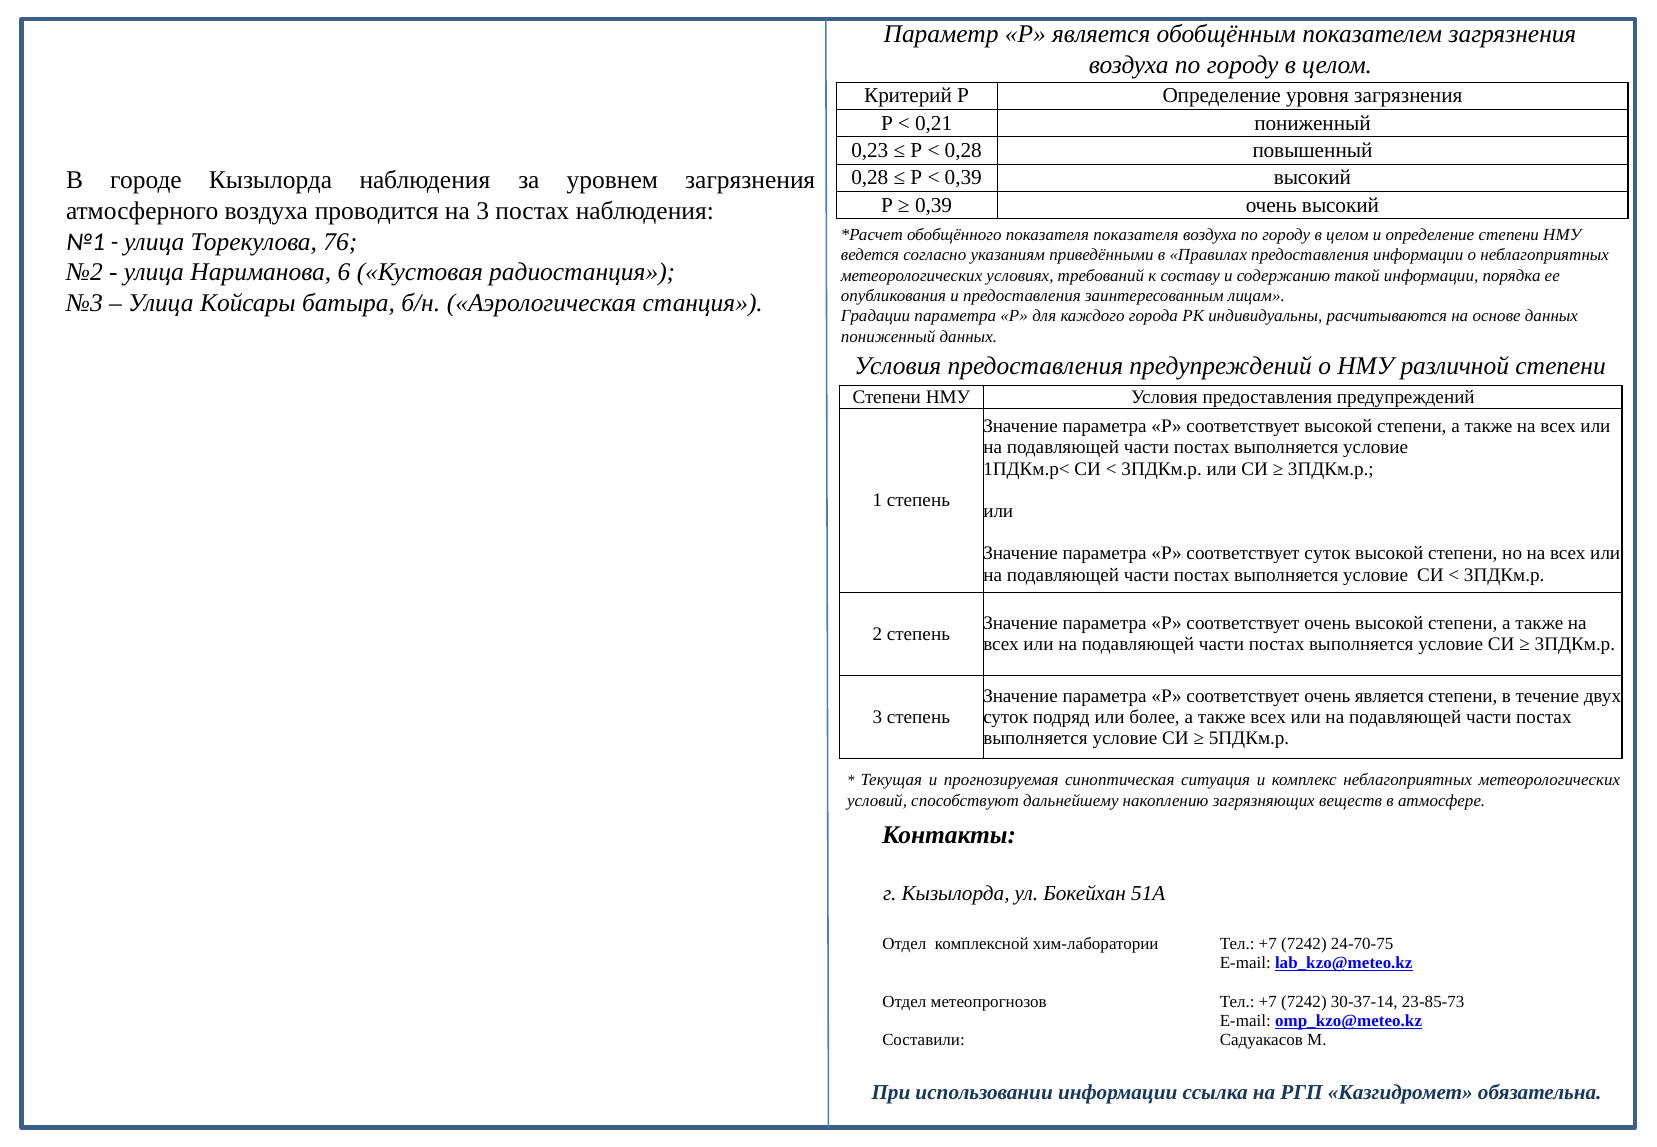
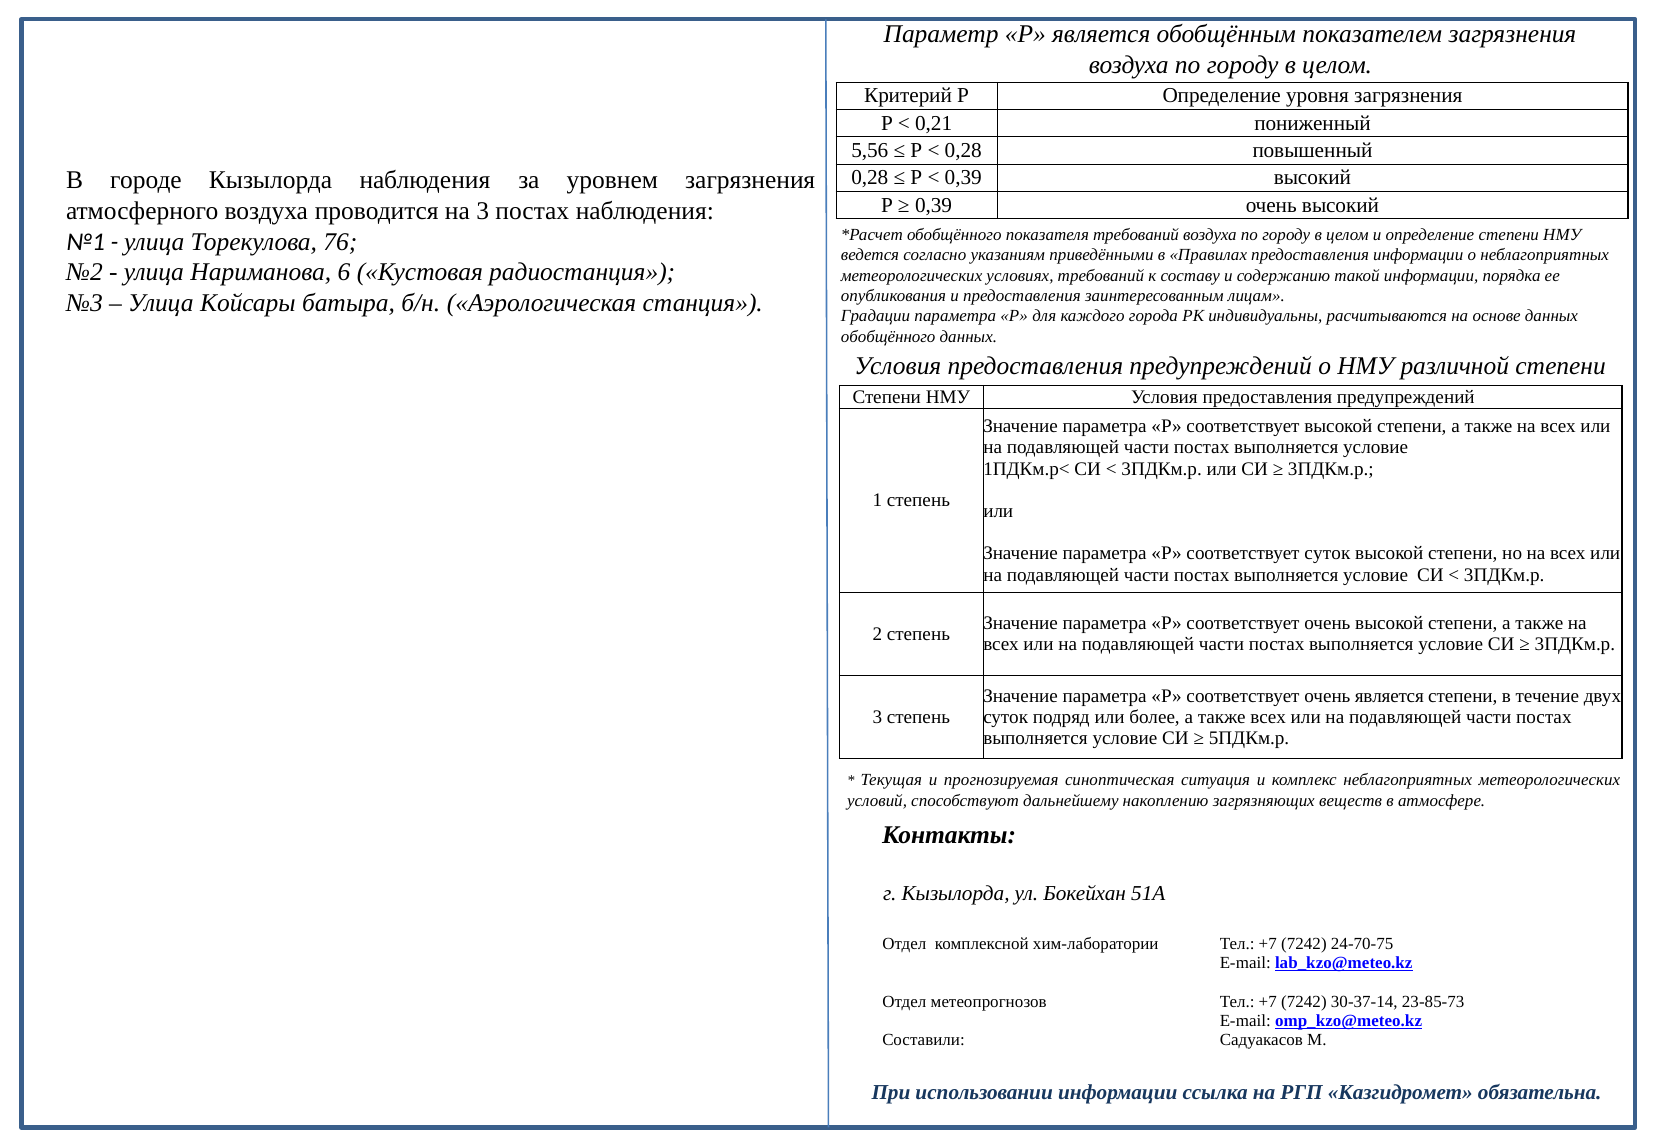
0,23: 0,23 -> 5,56 (870, 150)
показателя показателя: показателя -> требований (1136, 235)
пониженный: пониженный -> обобщённого (888, 337)
